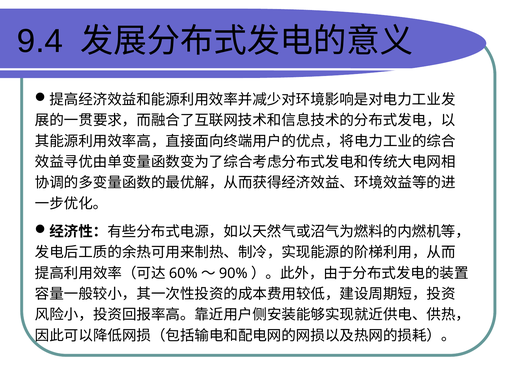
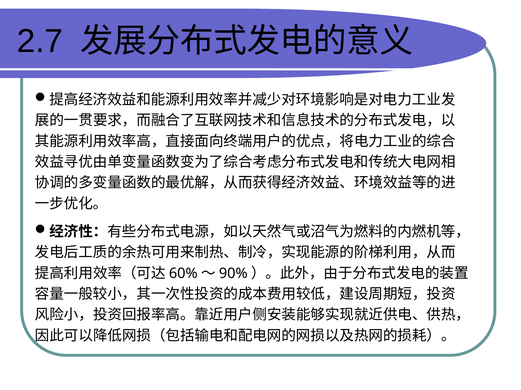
9.4: 9.4 -> 2.7 (40, 41)
